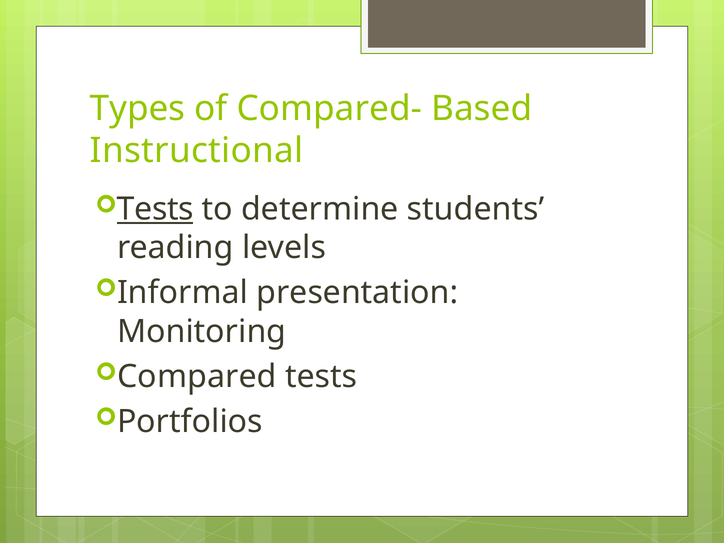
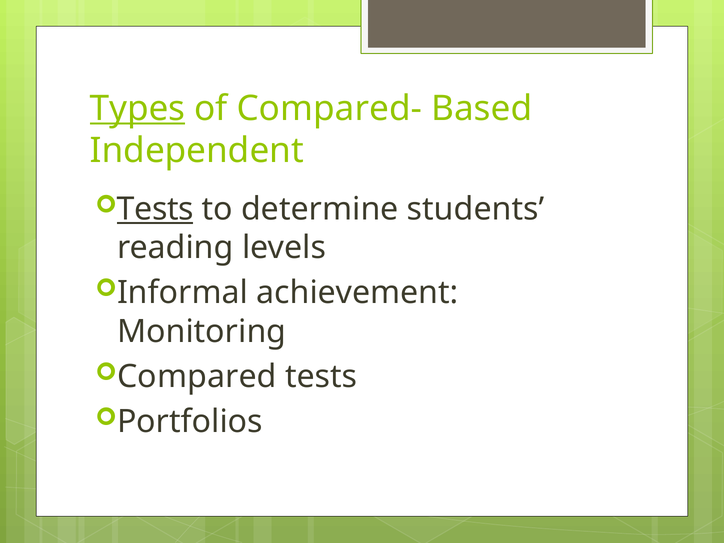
Types underline: none -> present (138, 109)
Instructional: Instructional -> Independent (197, 151)
presentation: presentation -> achievement (357, 293)
